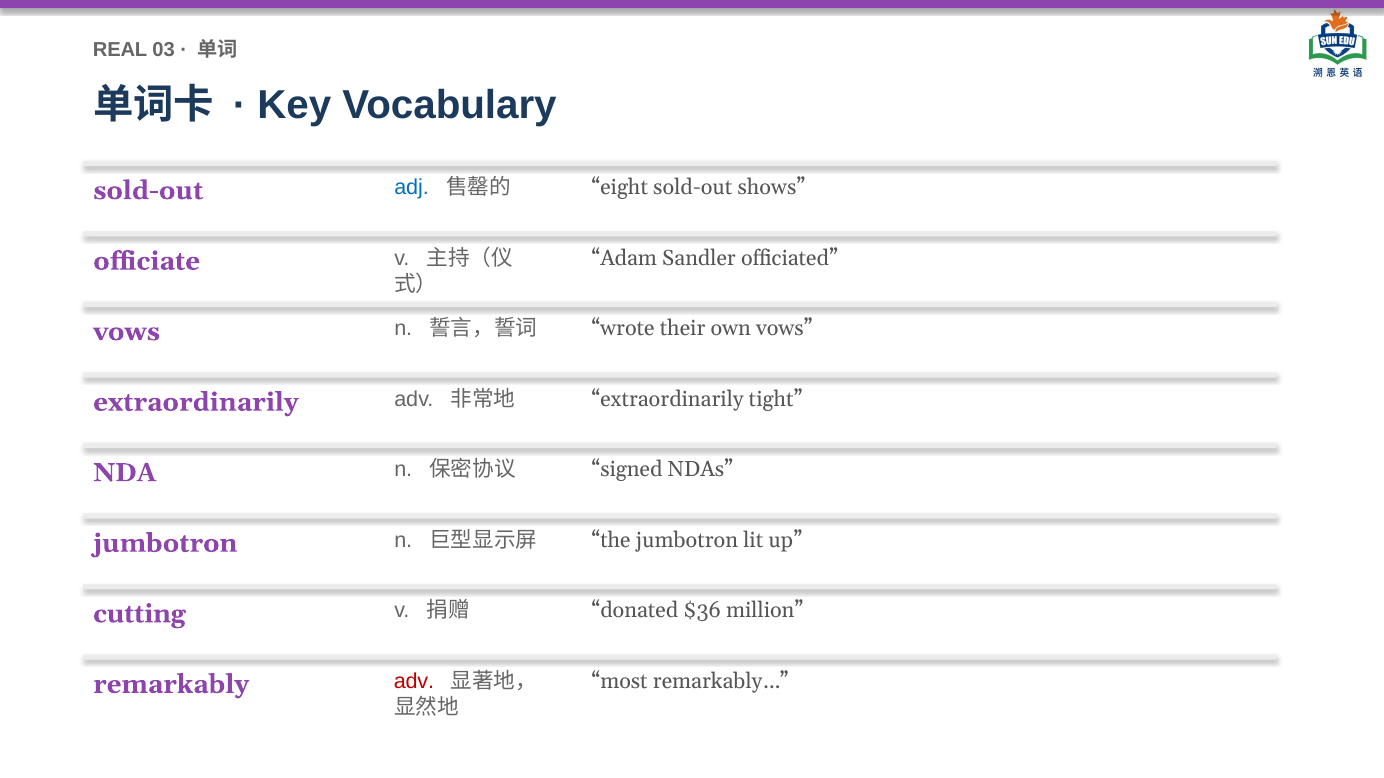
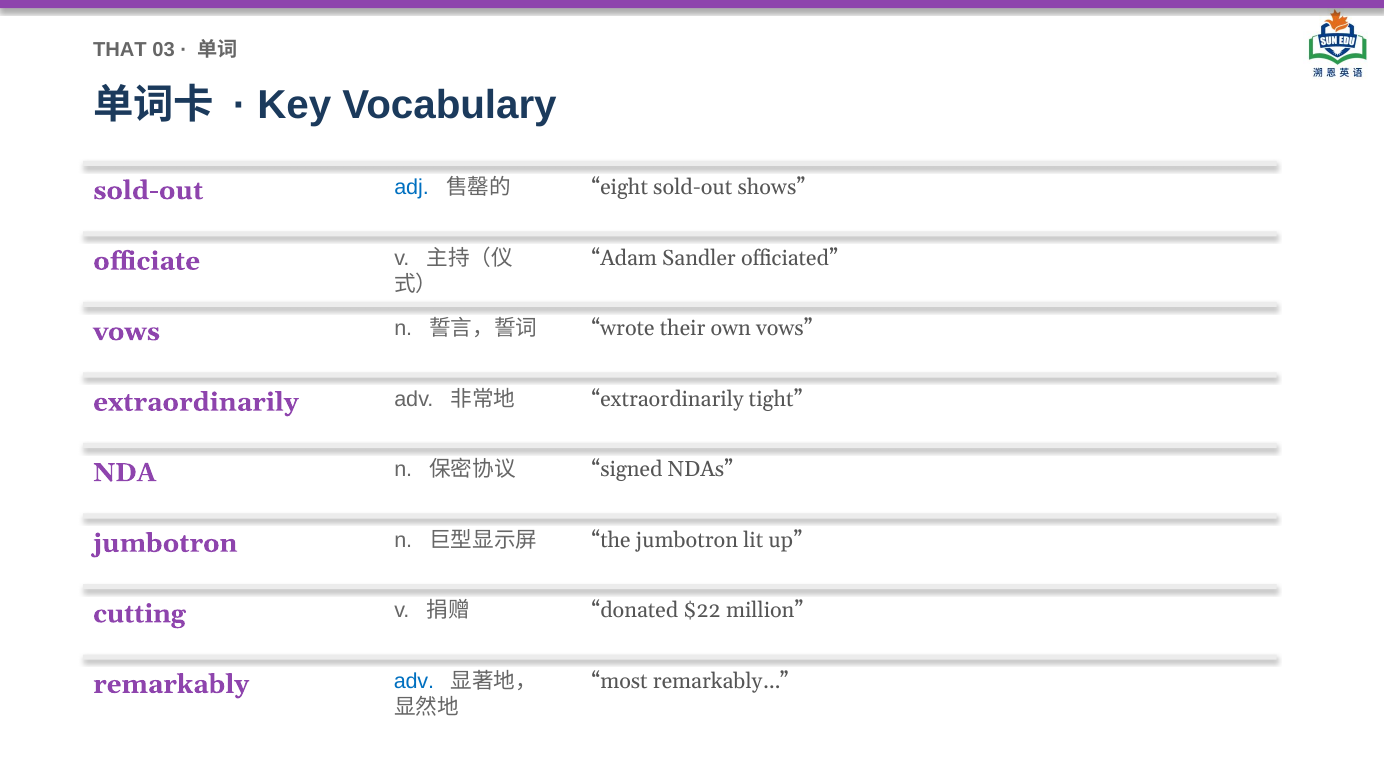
REAL: REAL -> THAT (120, 50)
$36: $36 -> $22 (702, 611)
adv colour: red -> blue (414, 682)
